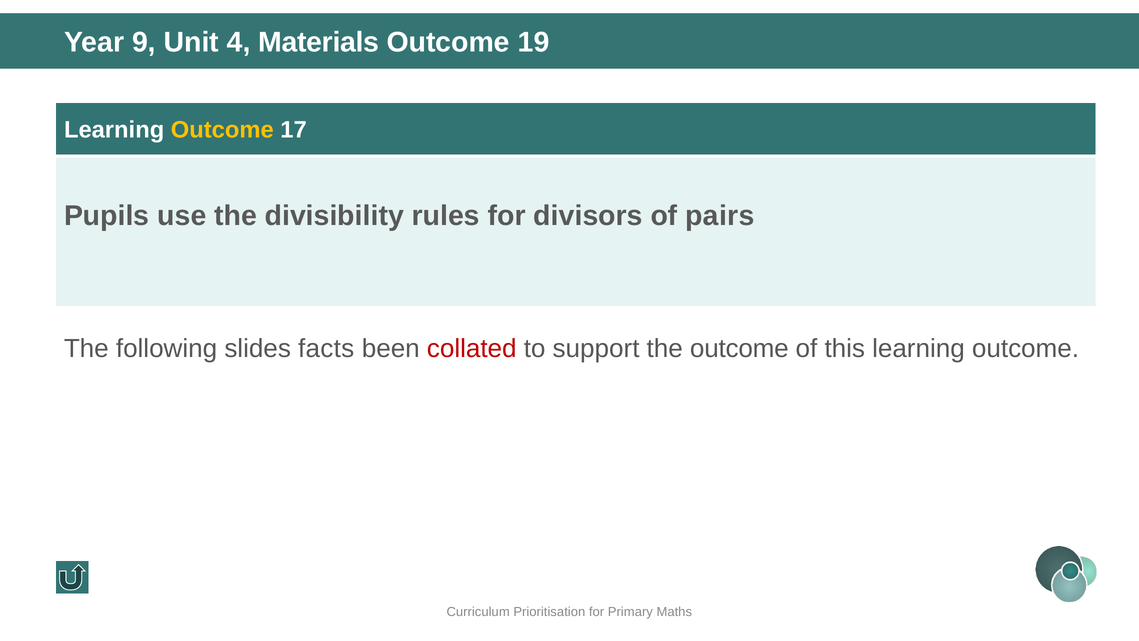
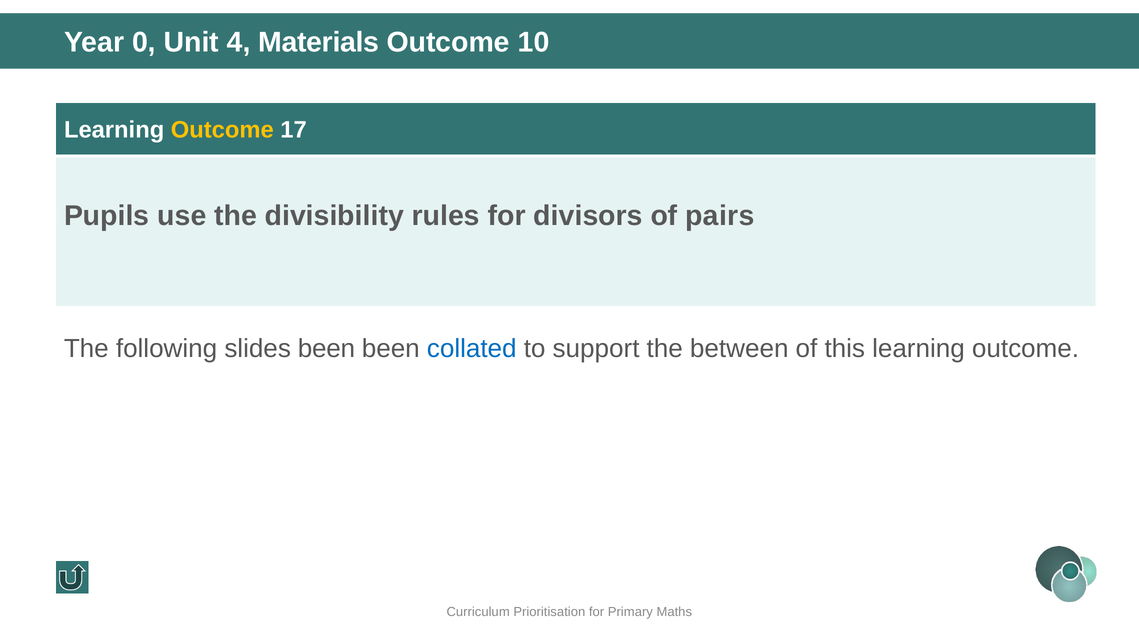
9: 9 -> 0 (144, 42)
19: 19 -> 10 (534, 42)
slides facts: facts -> been (326, 348)
collated colour: red -> blue (472, 348)
the outcome: outcome -> between (739, 348)
